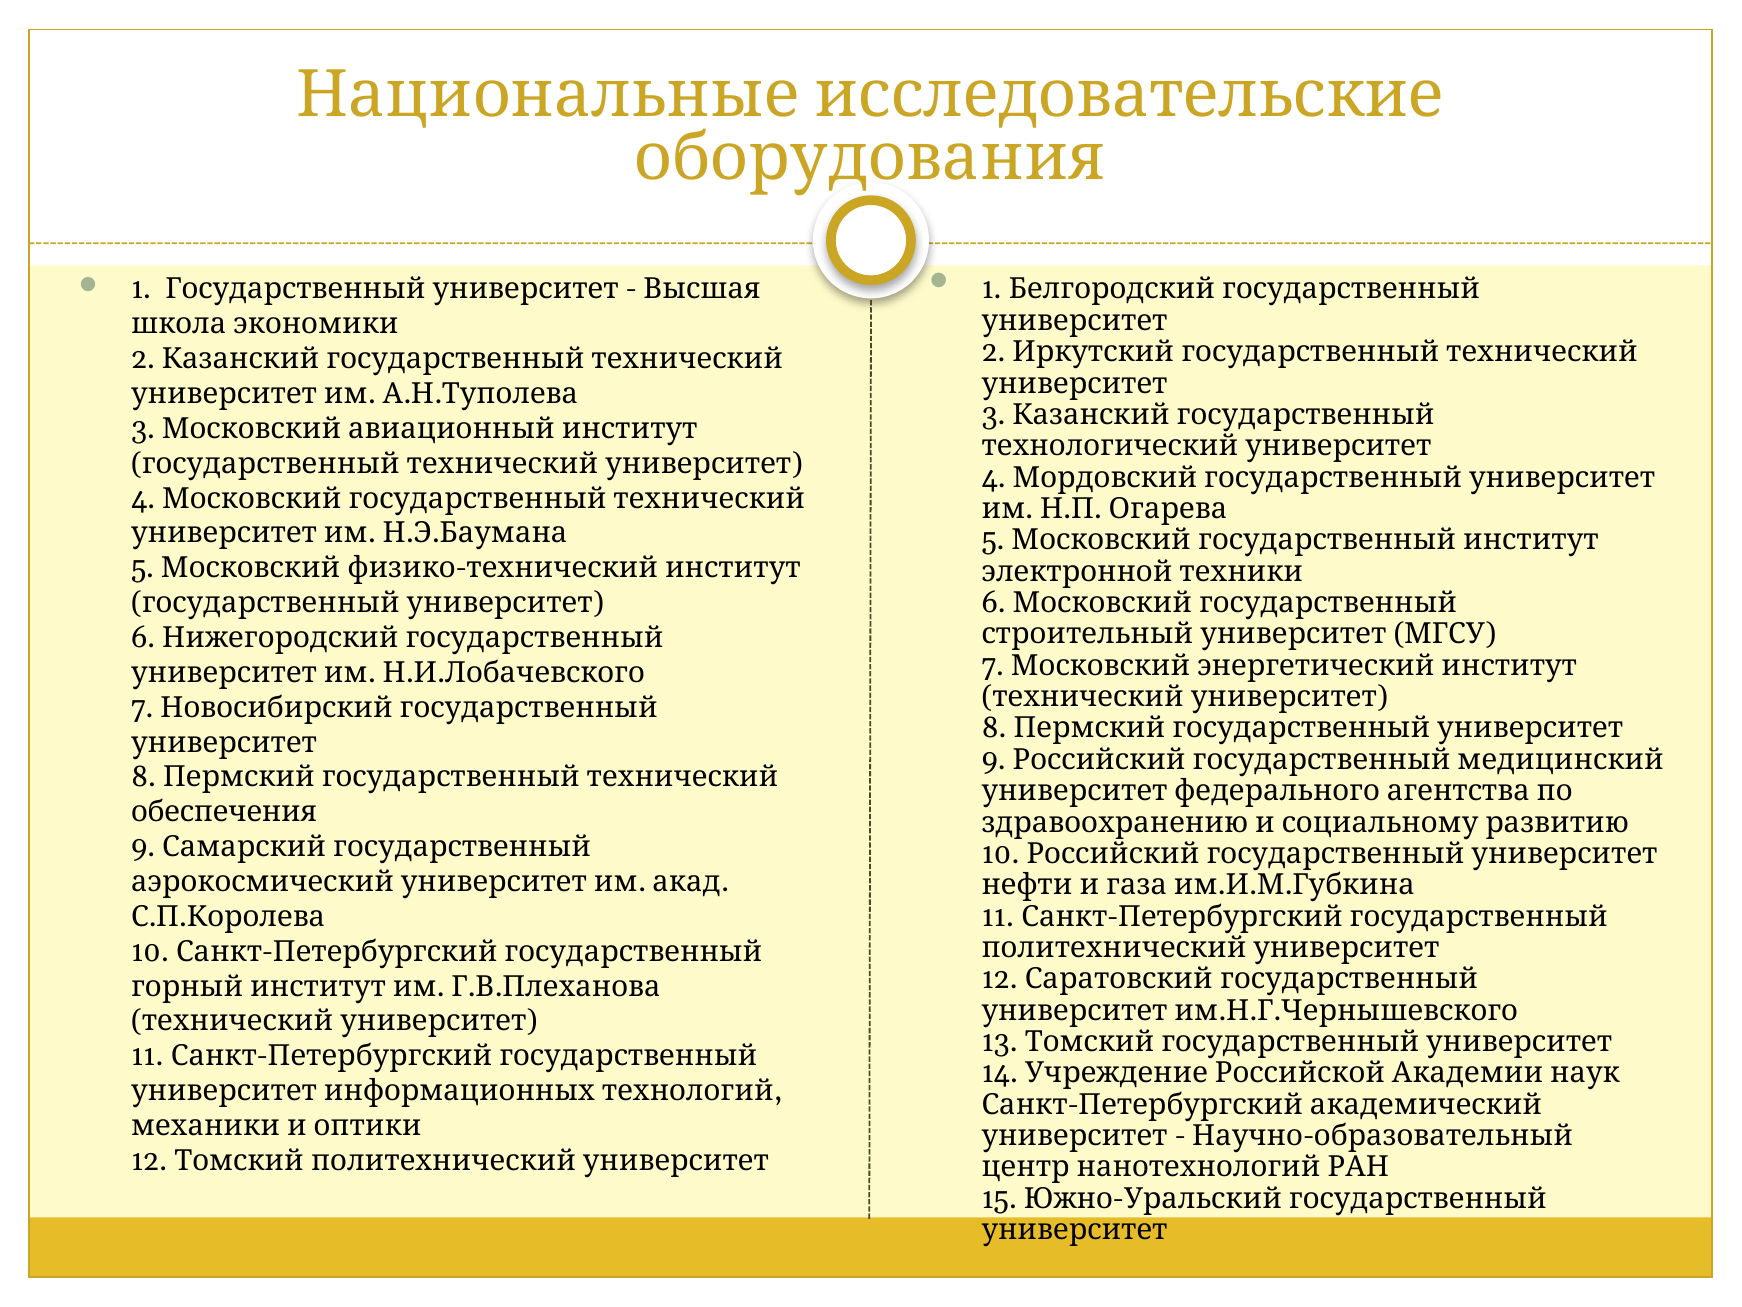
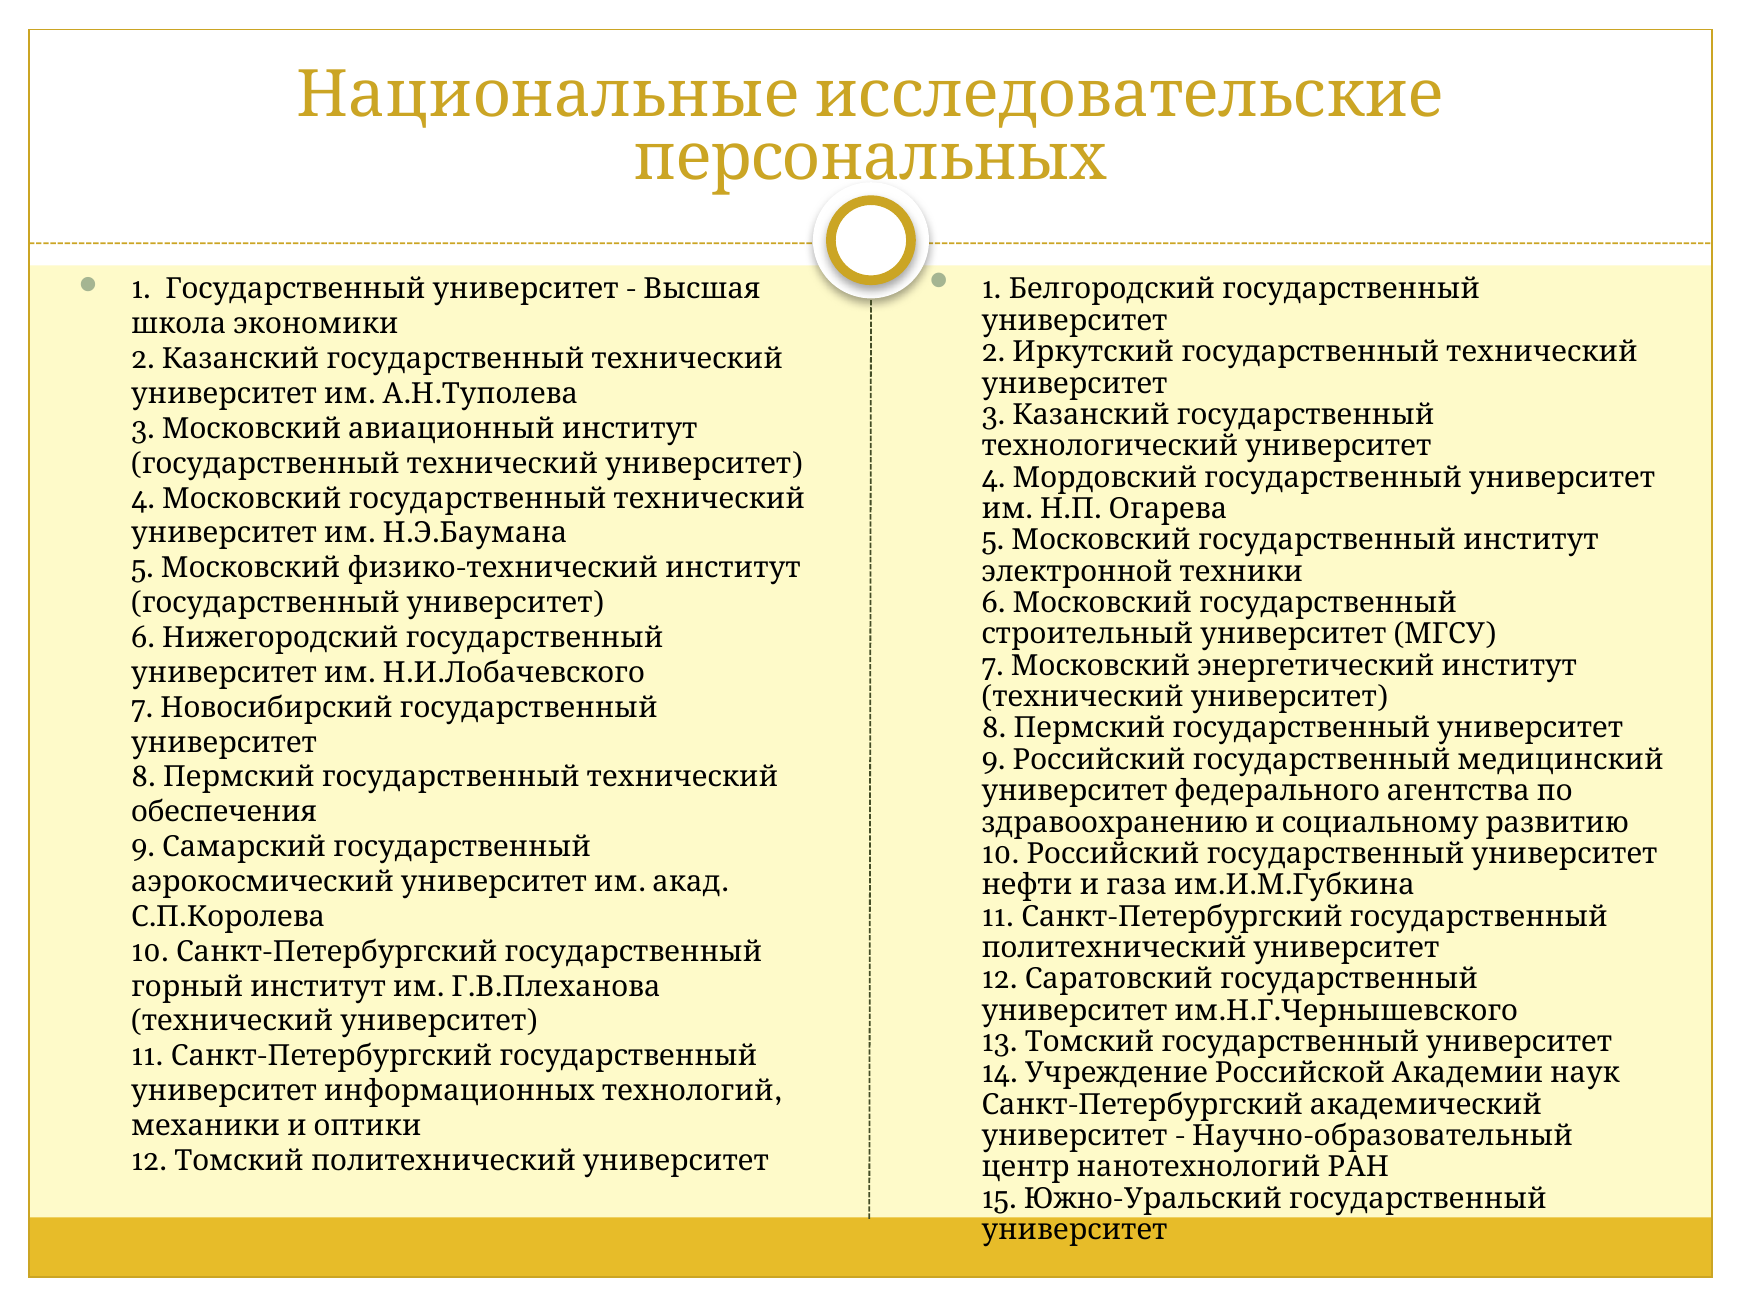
оборудования: оборудования -> персональных (871, 158)
